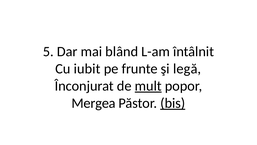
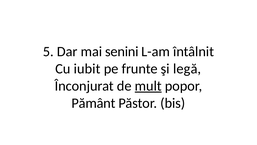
blând: blând -> senini (122, 51)
Mergea: Mergea -> Pământ (94, 103)
bis underline: present -> none (173, 103)
